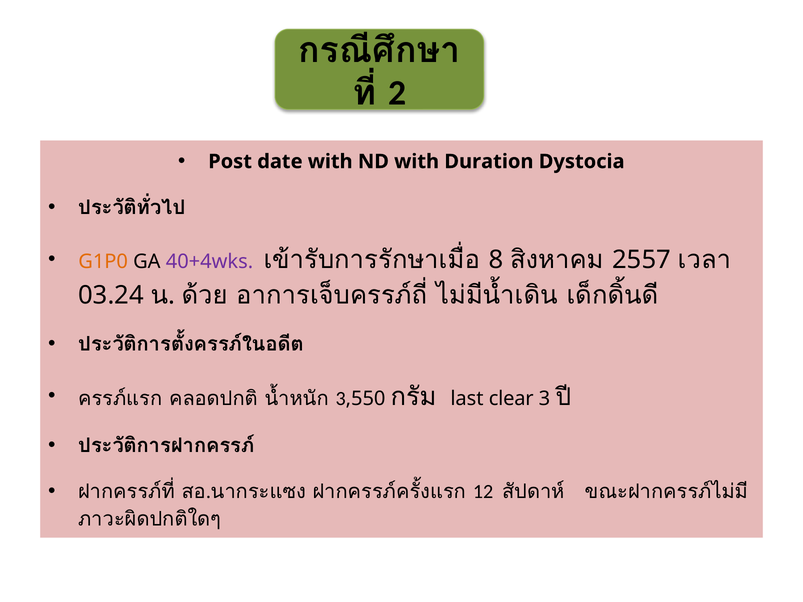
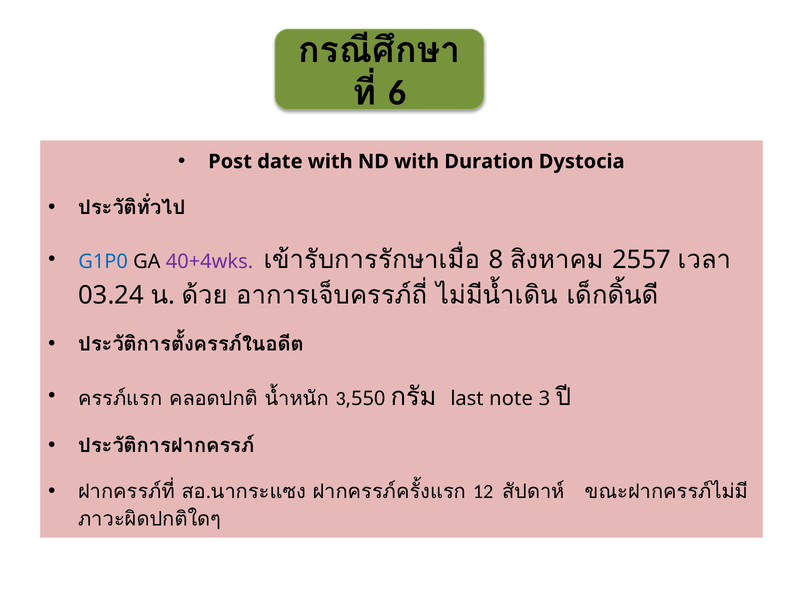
2: 2 -> 6 (397, 93)
G1P0 colour: orange -> blue (103, 262)
clear: clear -> note (511, 399)
